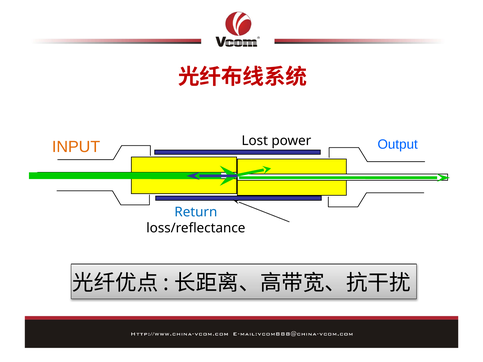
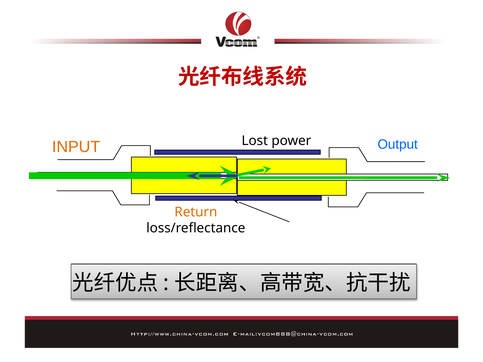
Return colour: blue -> orange (196, 212)
